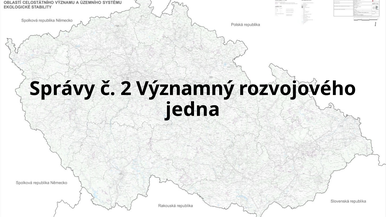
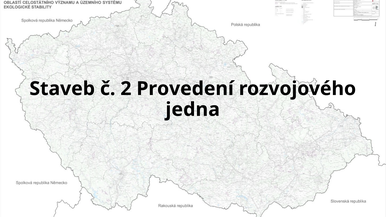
Správy: Správy -> Staveb (62, 89)
Významný: Významný -> Provedení (185, 89)
